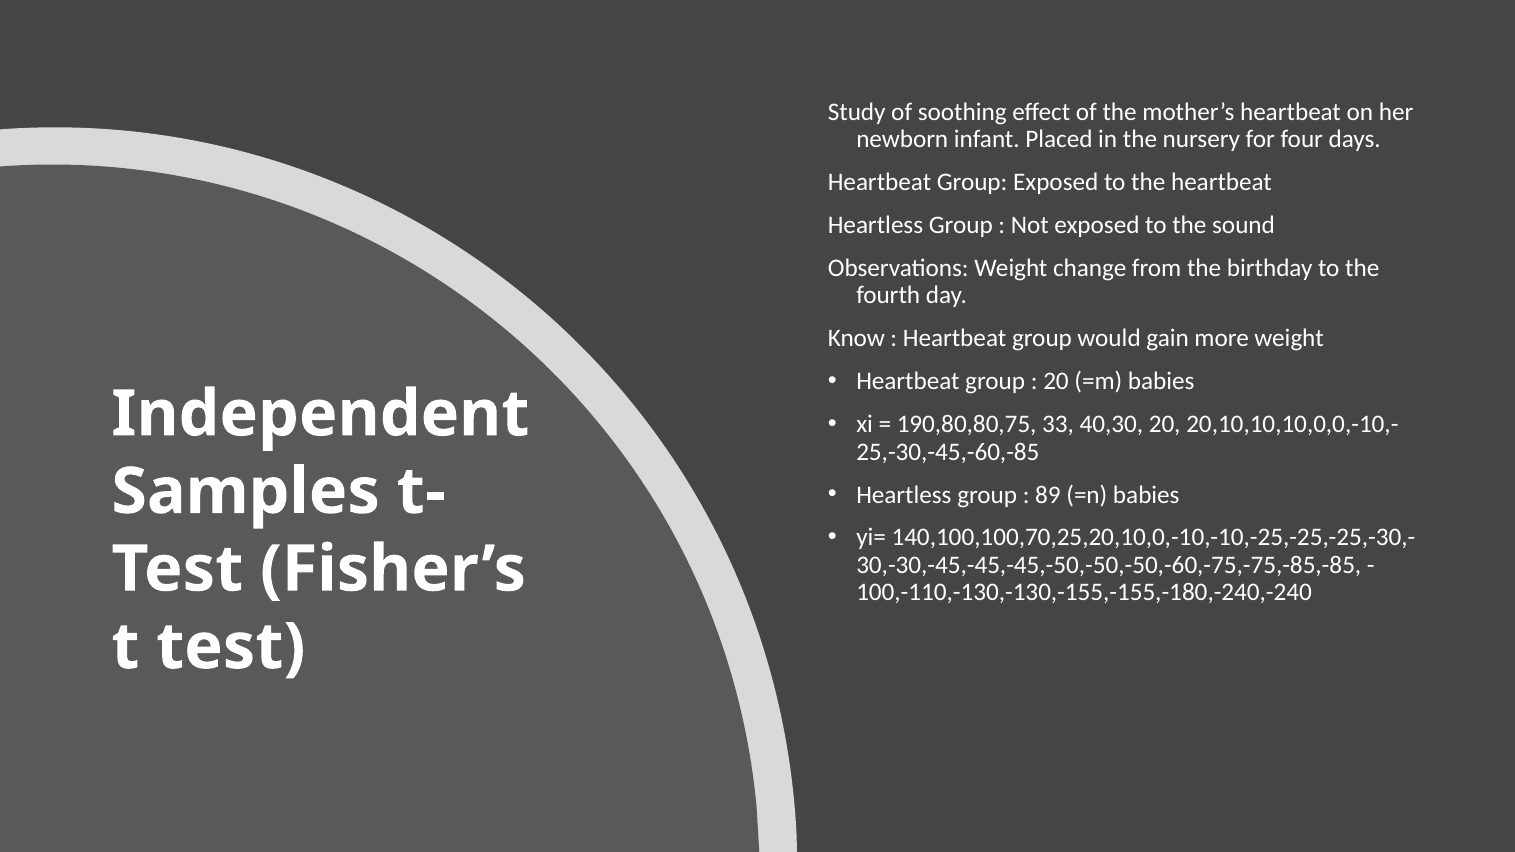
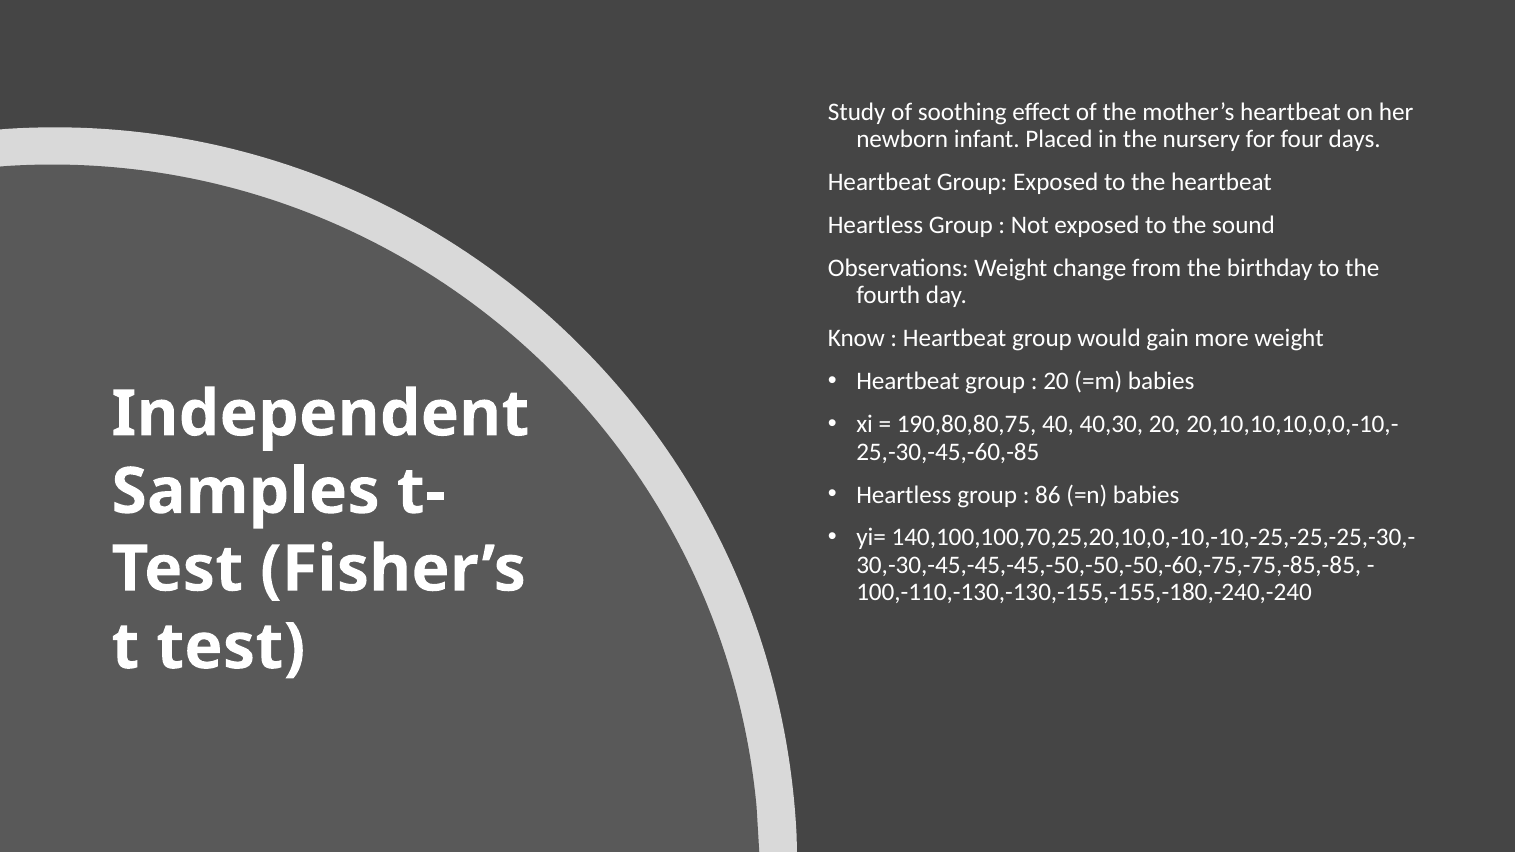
33: 33 -> 40 (1058, 425)
89: 89 -> 86 (1048, 495)
